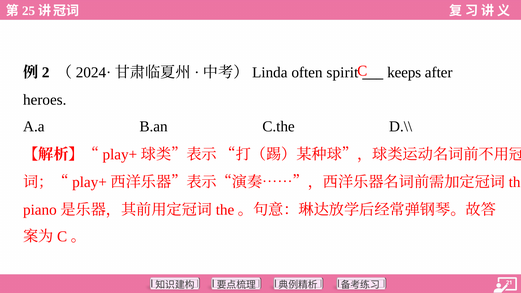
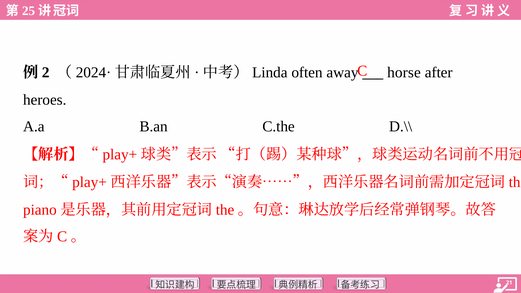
spirit: spirit -> away (342, 73)
keeps: keeps -> horse (404, 73)
